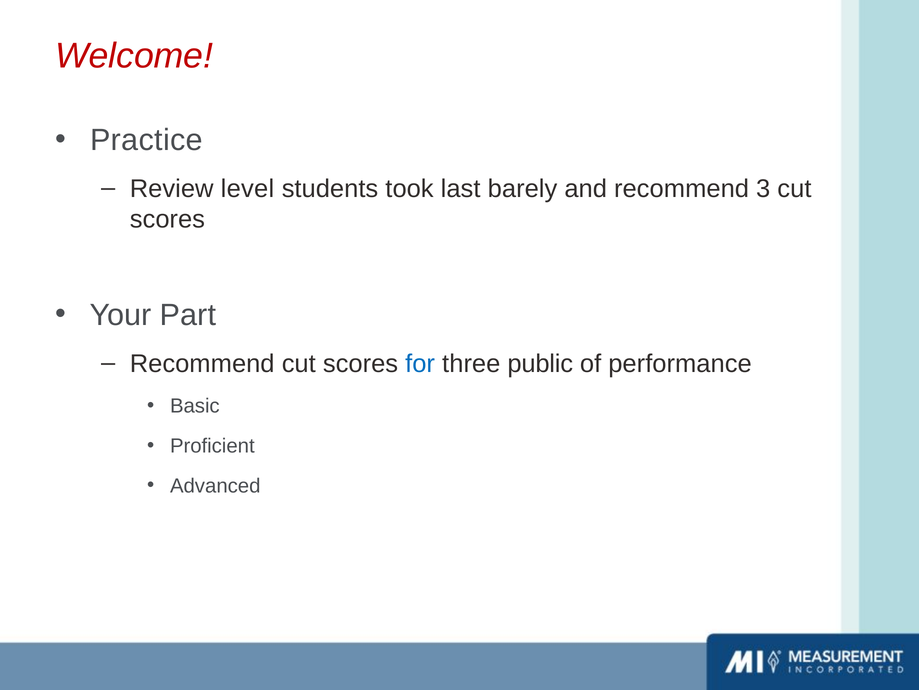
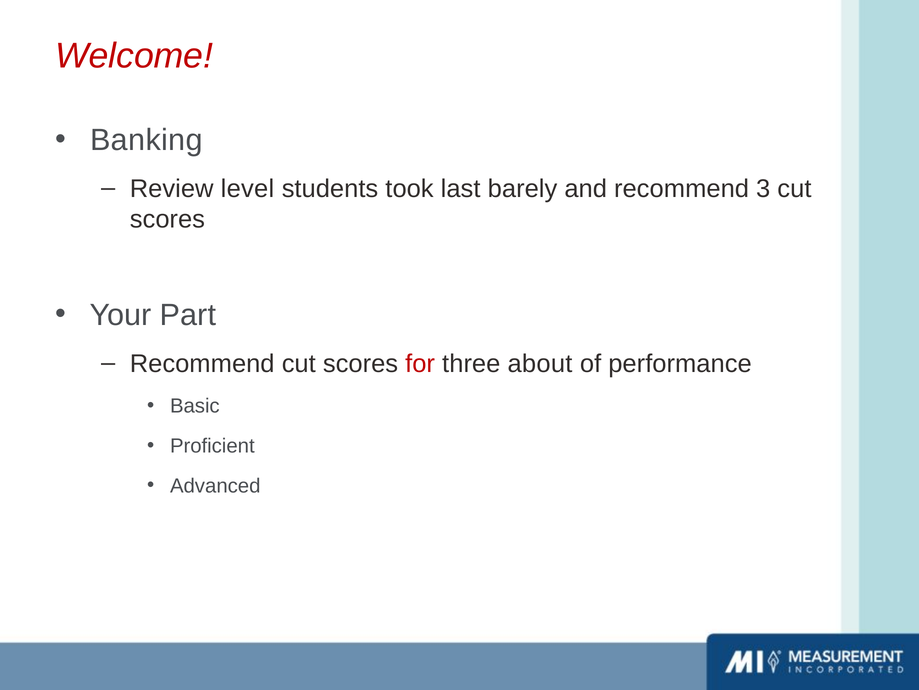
Practice: Practice -> Banking (146, 140)
for colour: blue -> red (420, 363)
public: public -> about (540, 363)
